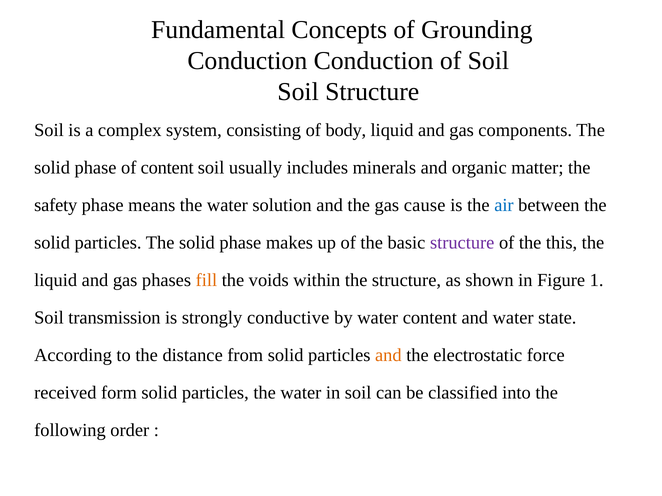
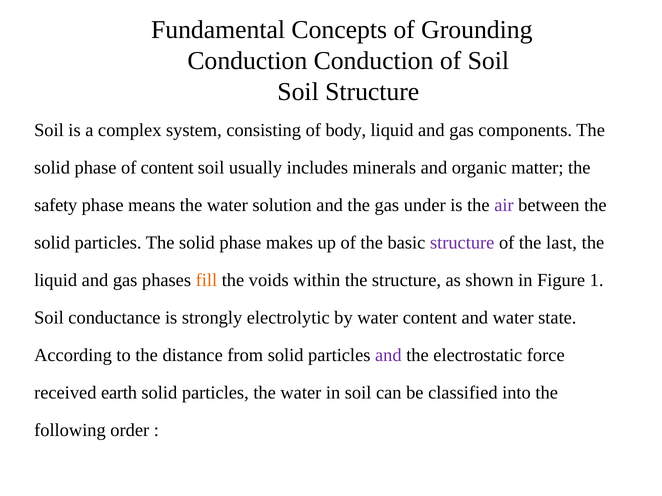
cause: cause -> under (425, 205)
air colour: blue -> purple (504, 205)
this: this -> last (561, 243)
transmission: transmission -> conductance (114, 318)
conductive: conductive -> electrolytic (288, 318)
and colour: orange -> purple (388, 355)
form: form -> earth (119, 393)
